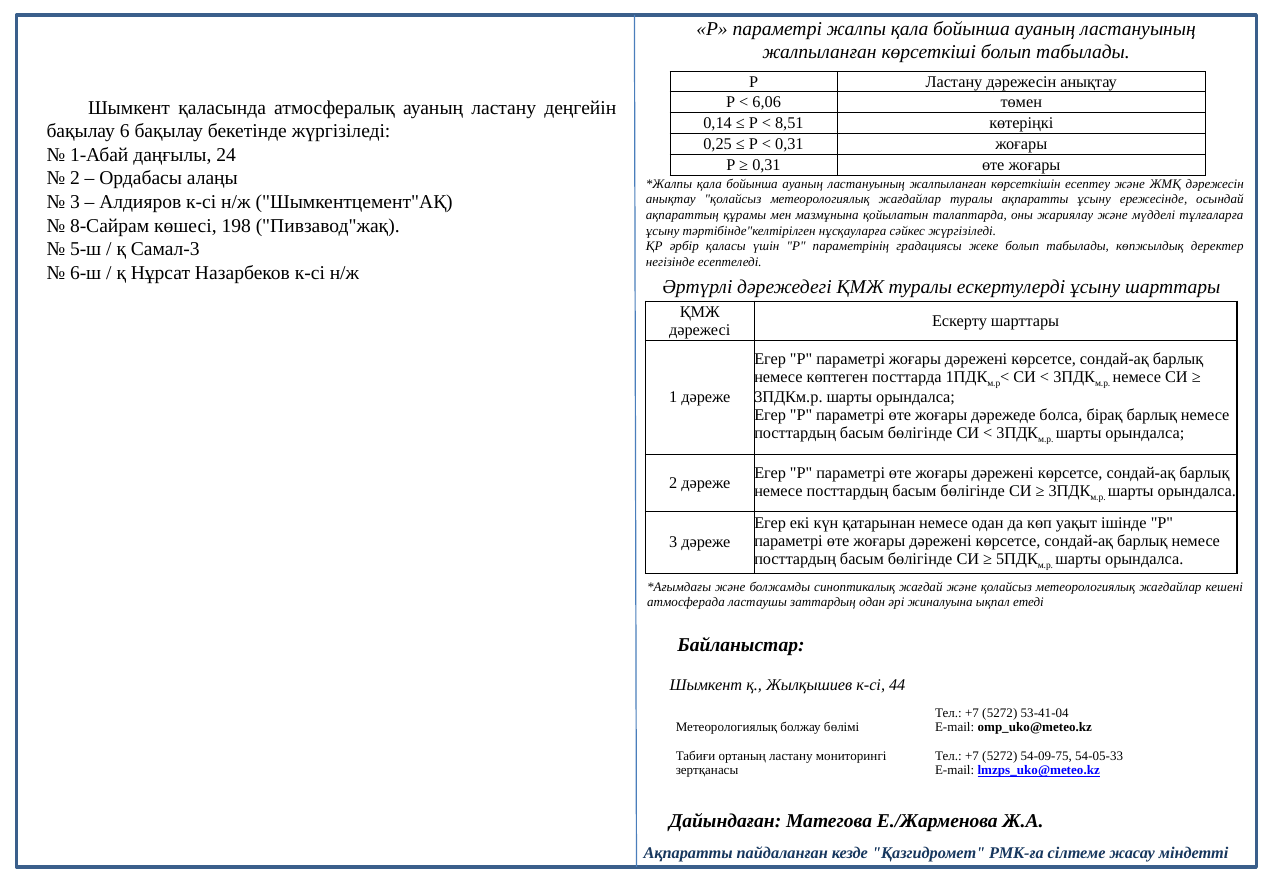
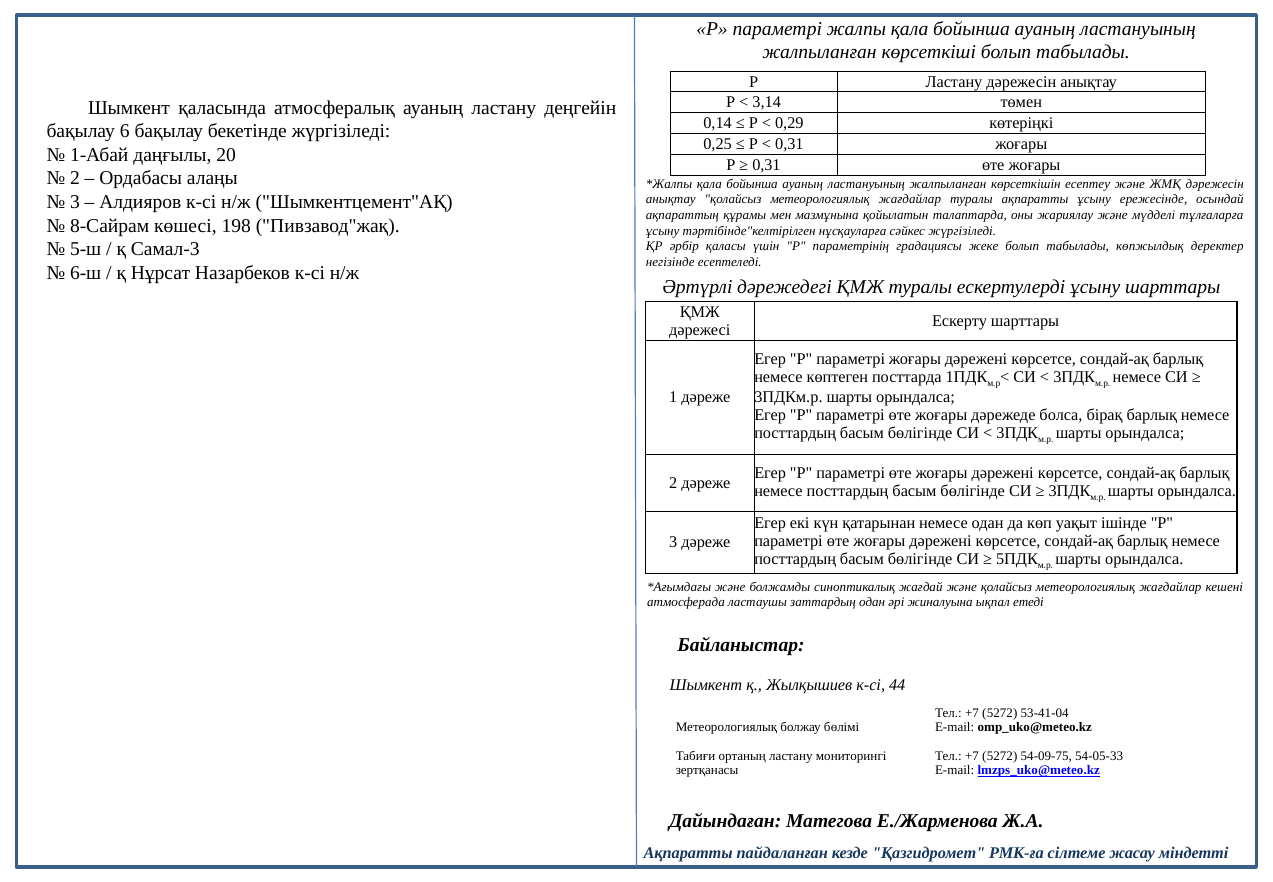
6,06: 6,06 -> 3,14 (767, 102)
8,51: 8,51 -> 0,29 (789, 123)
24: 24 -> 20 (226, 155)
